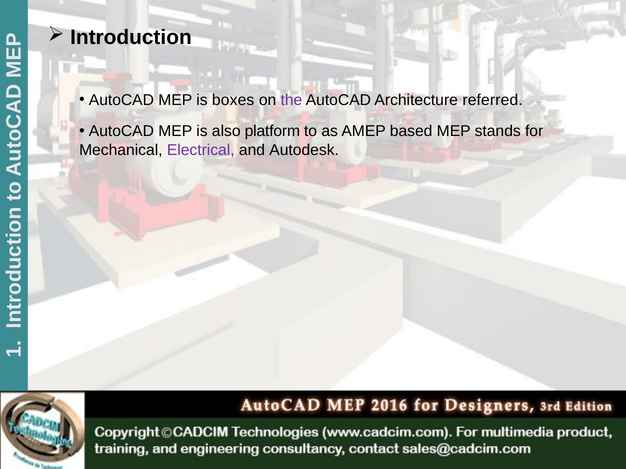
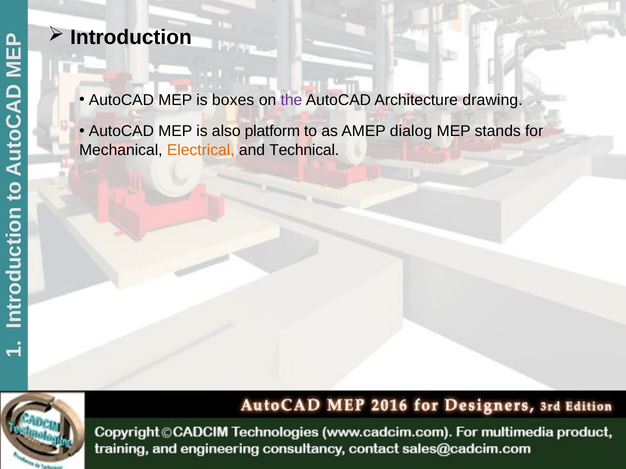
referred: referred -> drawing (493, 100)
based: based -> dialog (411, 131)
Electrical colour: purple -> orange (201, 150)
Autodesk: Autodesk -> Technical (304, 150)
